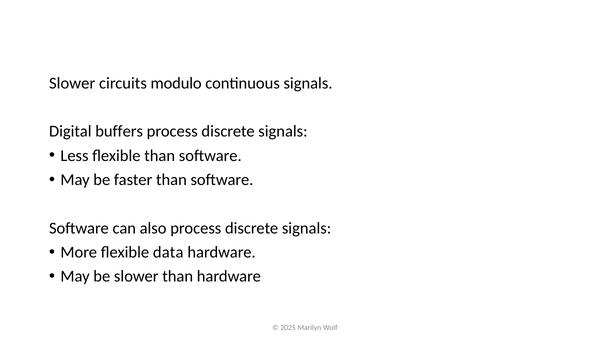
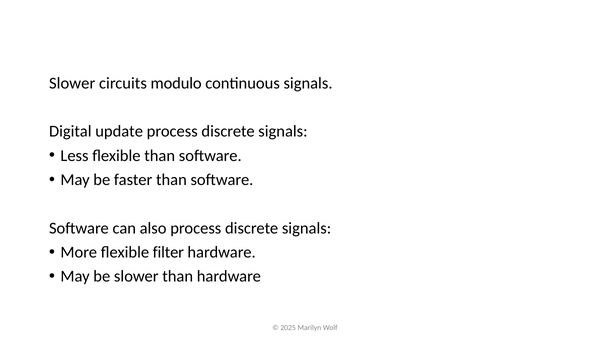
buffers: buffers -> update (119, 131)
data: data -> filter (168, 252)
